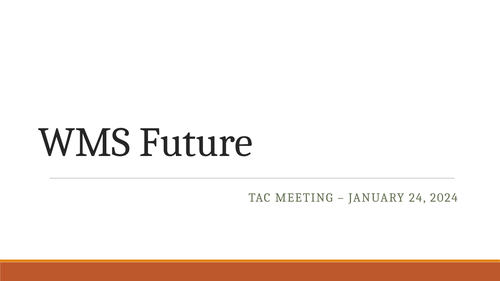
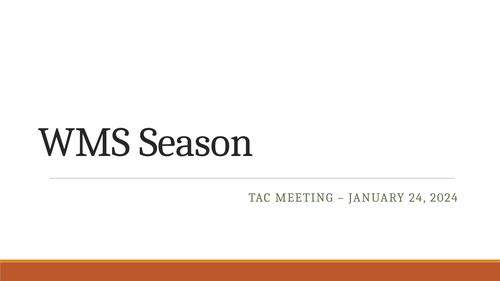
Future: Future -> Season (196, 142)
